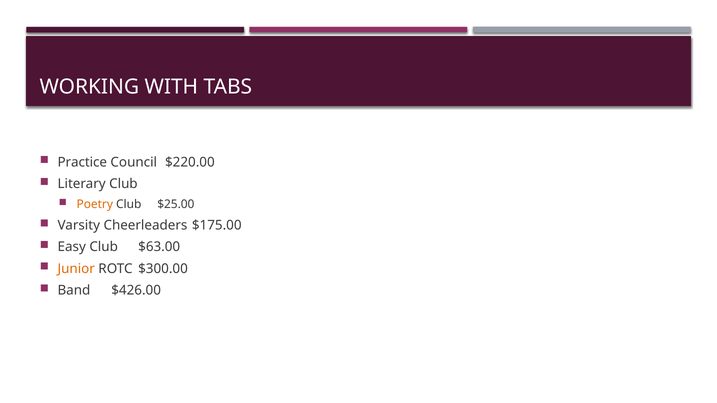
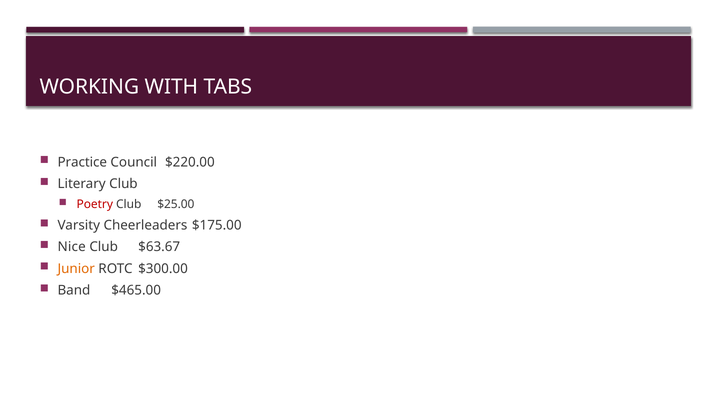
Poetry colour: orange -> red (95, 205)
Easy: Easy -> Nice (72, 247)
$63.00: $63.00 -> $63.67 (159, 247)
$426.00: $426.00 -> $465.00 (136, 291)
